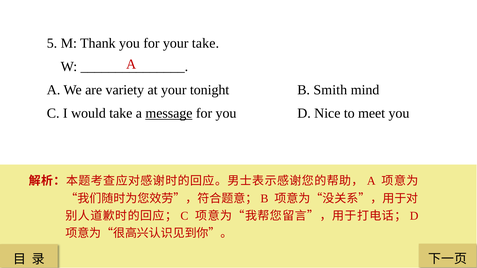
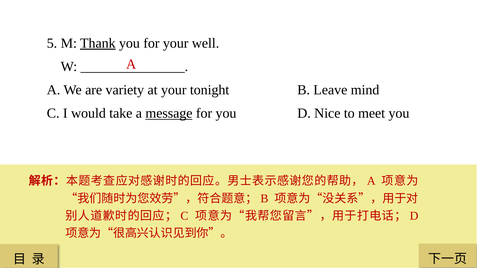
Thank underline: none -> present (98, 43)
your take: take -> well (206, 43)
Smith: Smith -> Leave (330, 90)
